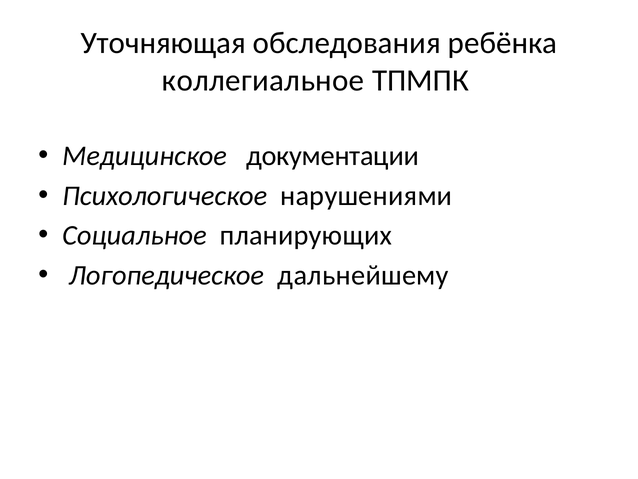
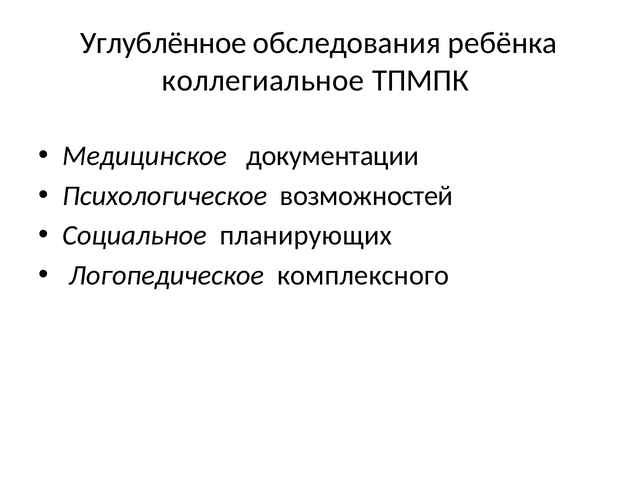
Уточняющая: Уточняющая -> Углублённое (163, 43)
нарушениями: нарушениями -> возможностей (366, 196)
дальнейшему: дальнейшему -> комплексного (363, 275)
